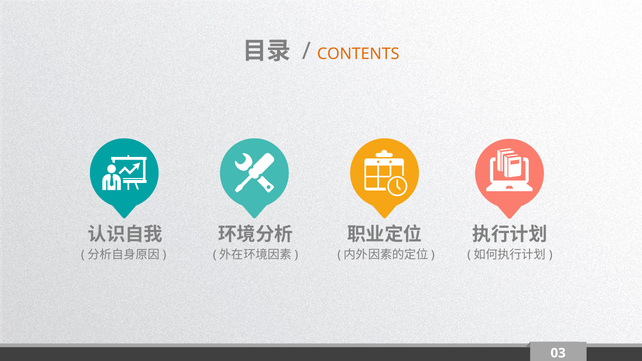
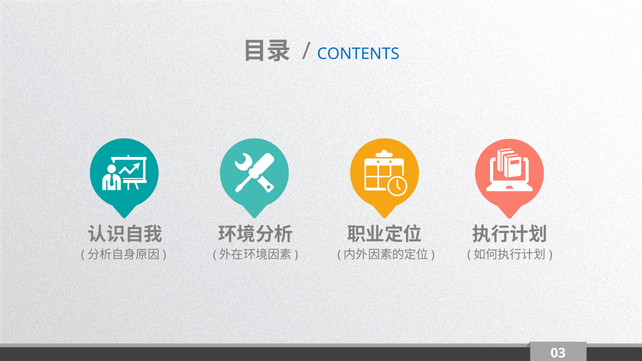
CONTENTS colour: orange -> blue (358, 54)
